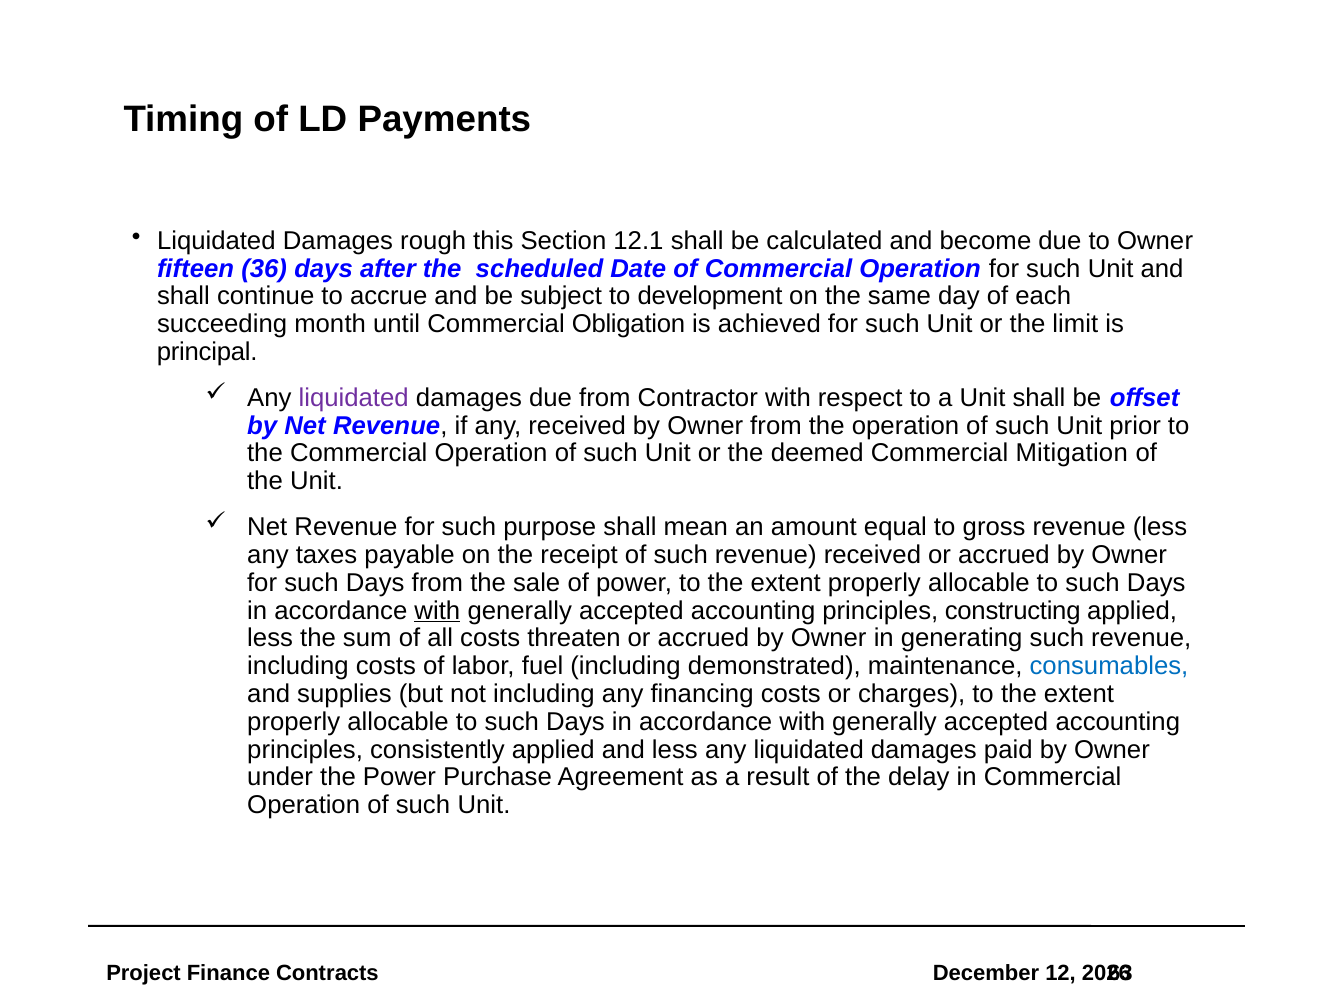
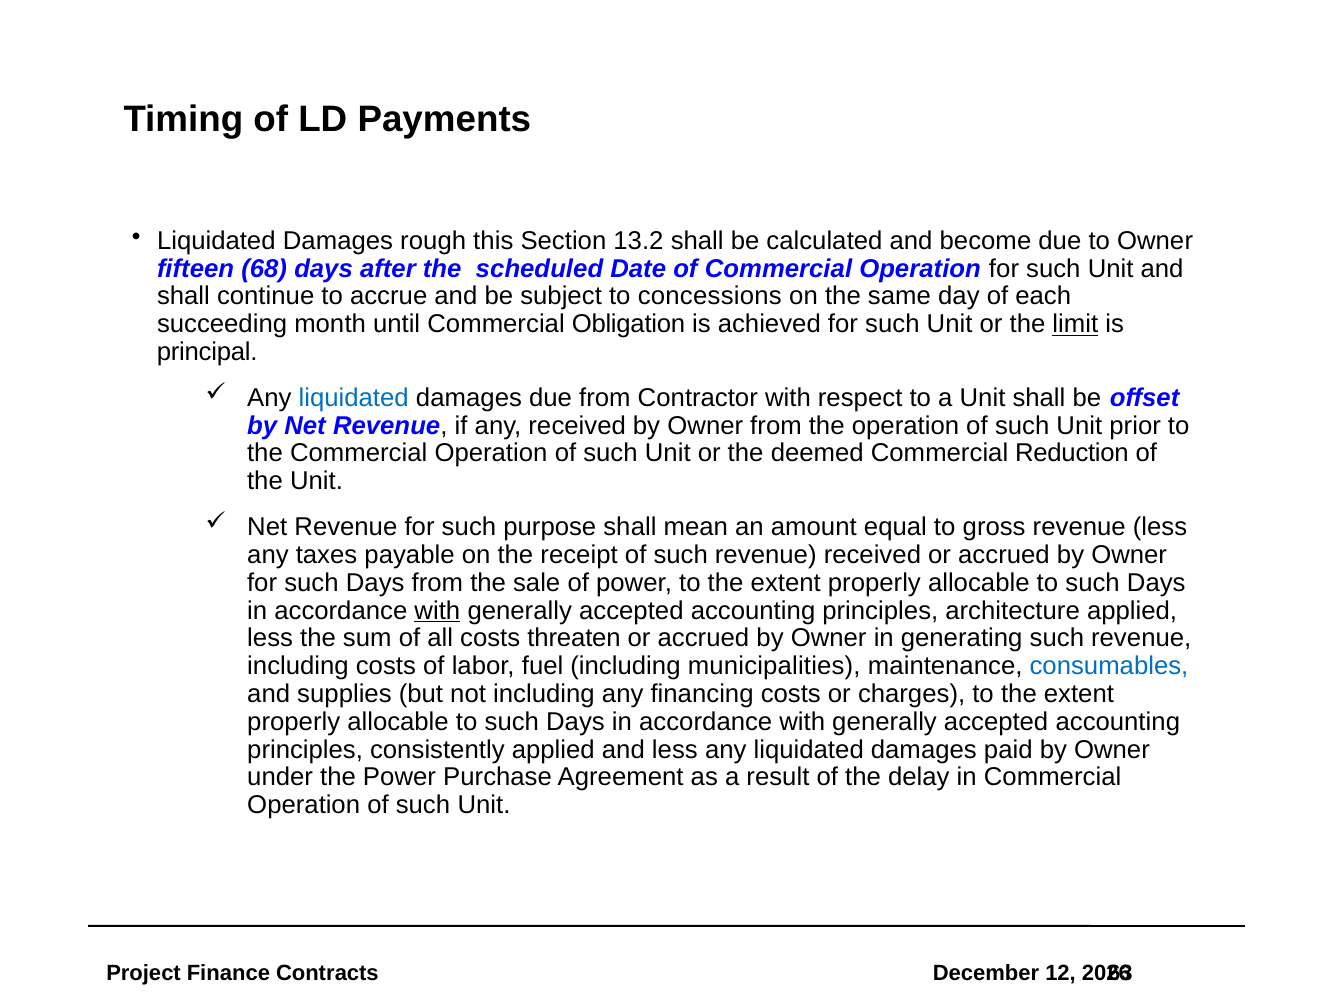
12.1: 12.1 -> 13.2 (638, 241)
36: 36 -> 68 (264, 269)
development: development -> concessions (710, 296)
limit underline: none -> present (1075, 324)
liquidated colour: purple -> blue (354, 398)
Mitigation: Mitigation -> Reduction (1072, 453)
constructing: constructing -> architecture (1013, 610)
demonstrated: demonstrated -> municipalities (774, 666)
